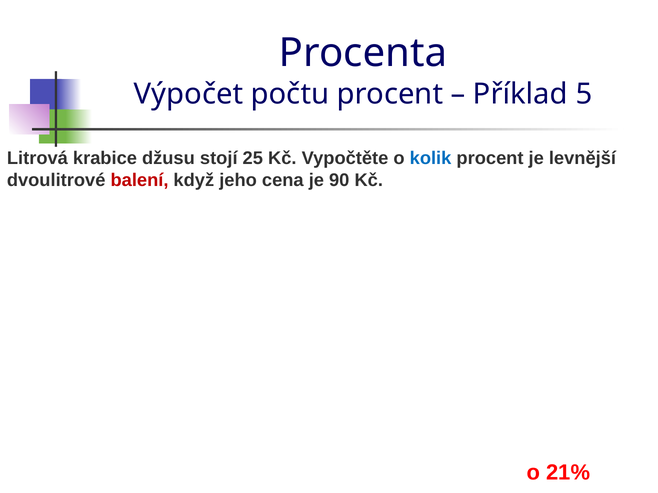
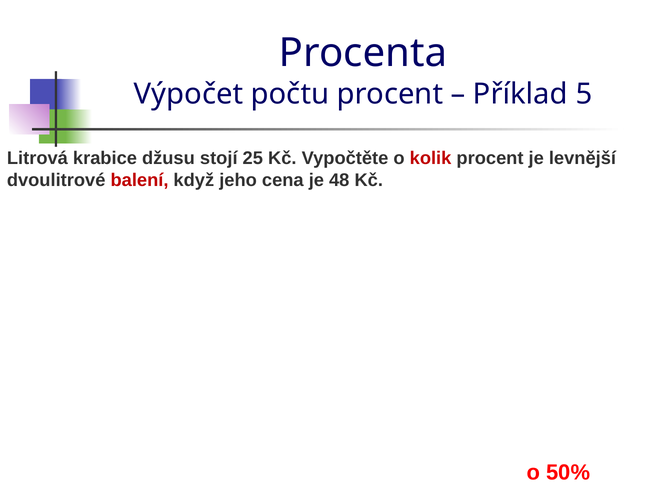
kolik colour: blue -> red (431, 159)
90: 90 -> 48 (339, 181)
21%: 21% -> 50% (568, 473)
